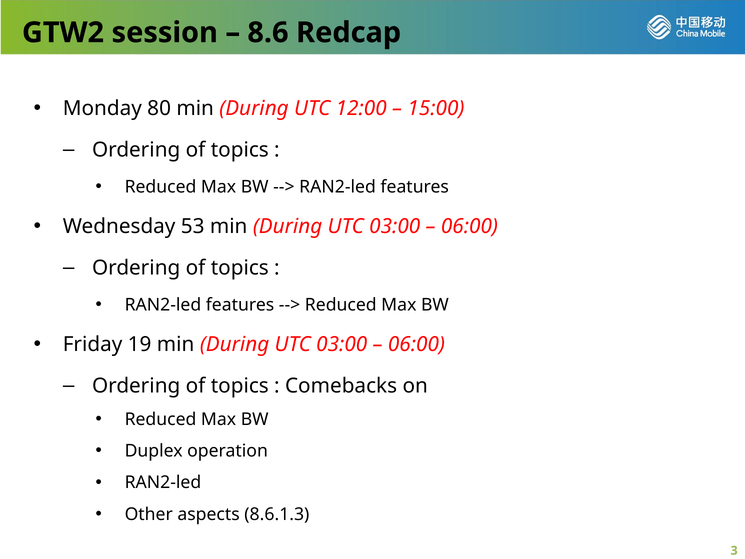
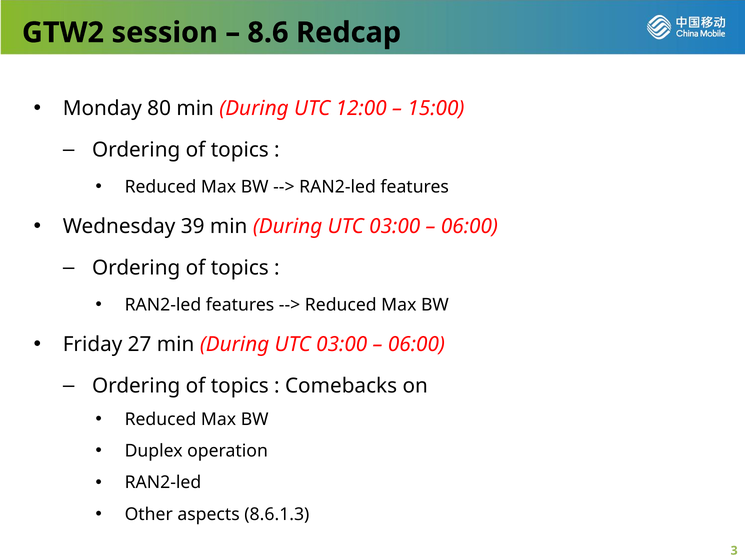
53: 53 -> 39 (193, 226)
19: 19 -> 27 (140, 344)
